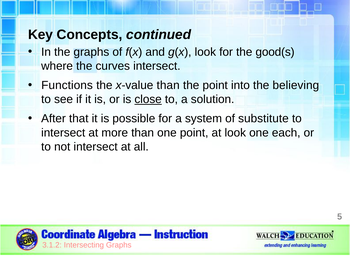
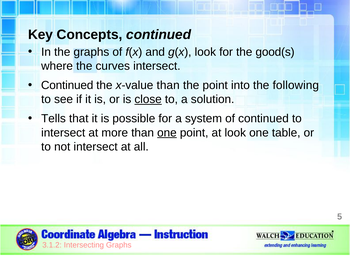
Functions: Functions -> Continued (67, 85)
believing: believing -> following (296, 85)
After: After -> Tells (54, 118)
of substitute: substitute -> continued (263, 118)
one underline: none -> present (167, 132)
each: each -> table (286, 132)
